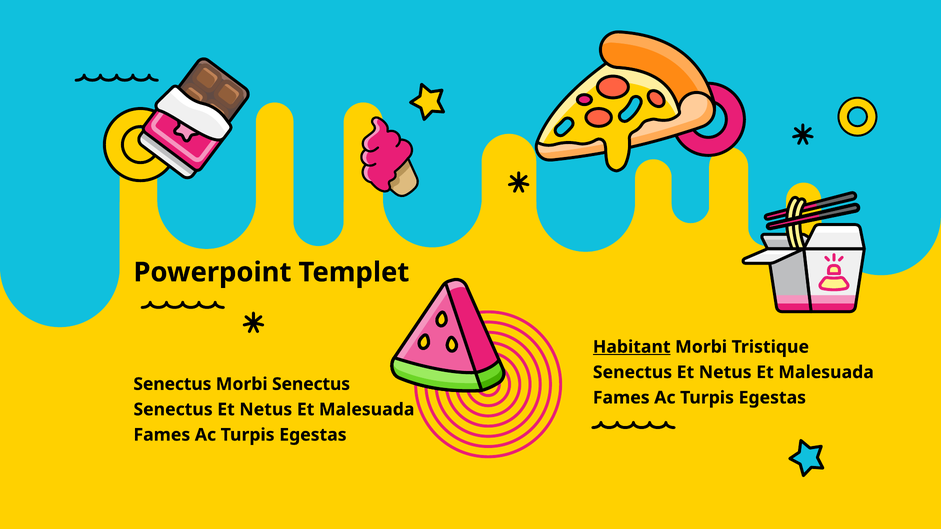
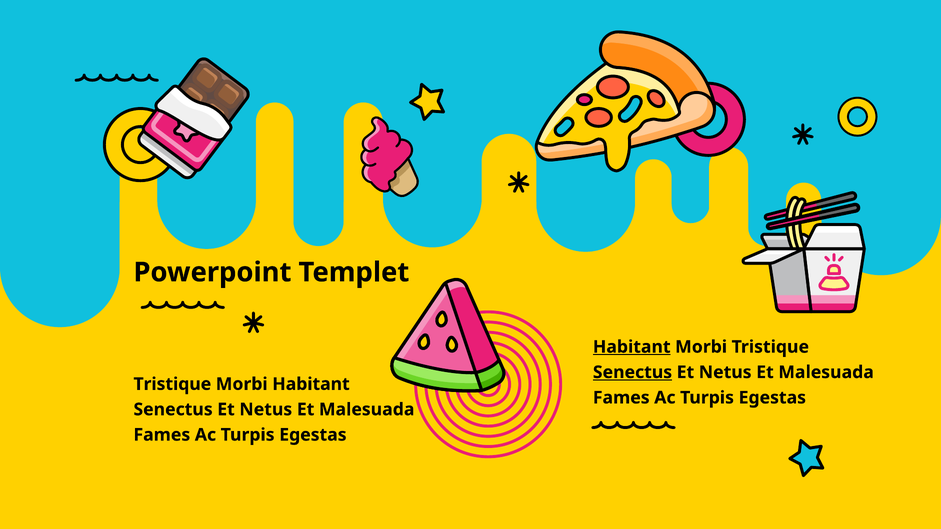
Senectus underline: none -> present (632, 373)
Senectus: Senectus -> Tristique (172, 384)
Morbi Senectus: Senectus -> Habitant (311, 384)
